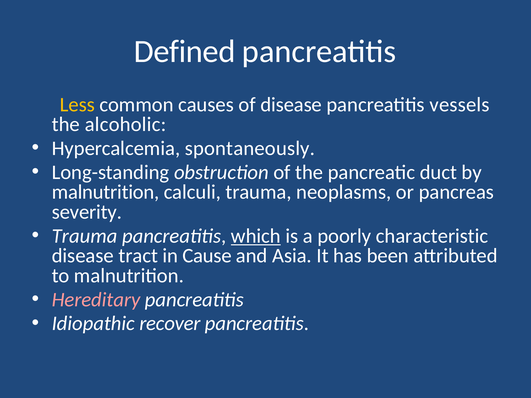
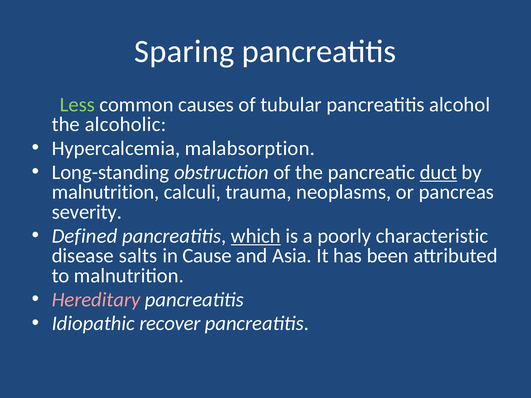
Defined: Defined -> Sparing (184, 51)
Less colour: yellow -> light green (77, 105)
of disease: disease -> tubular (291, 105)
vessels: vessels -> alcohol (460, 105)
spontaneously: spontaneously -> malabsorption (250, 148)
duct underline: none -> present (438, 172)
Trauma: Trauma -> Defined (85, 236)
tract: tract -> salts (138, 256)
